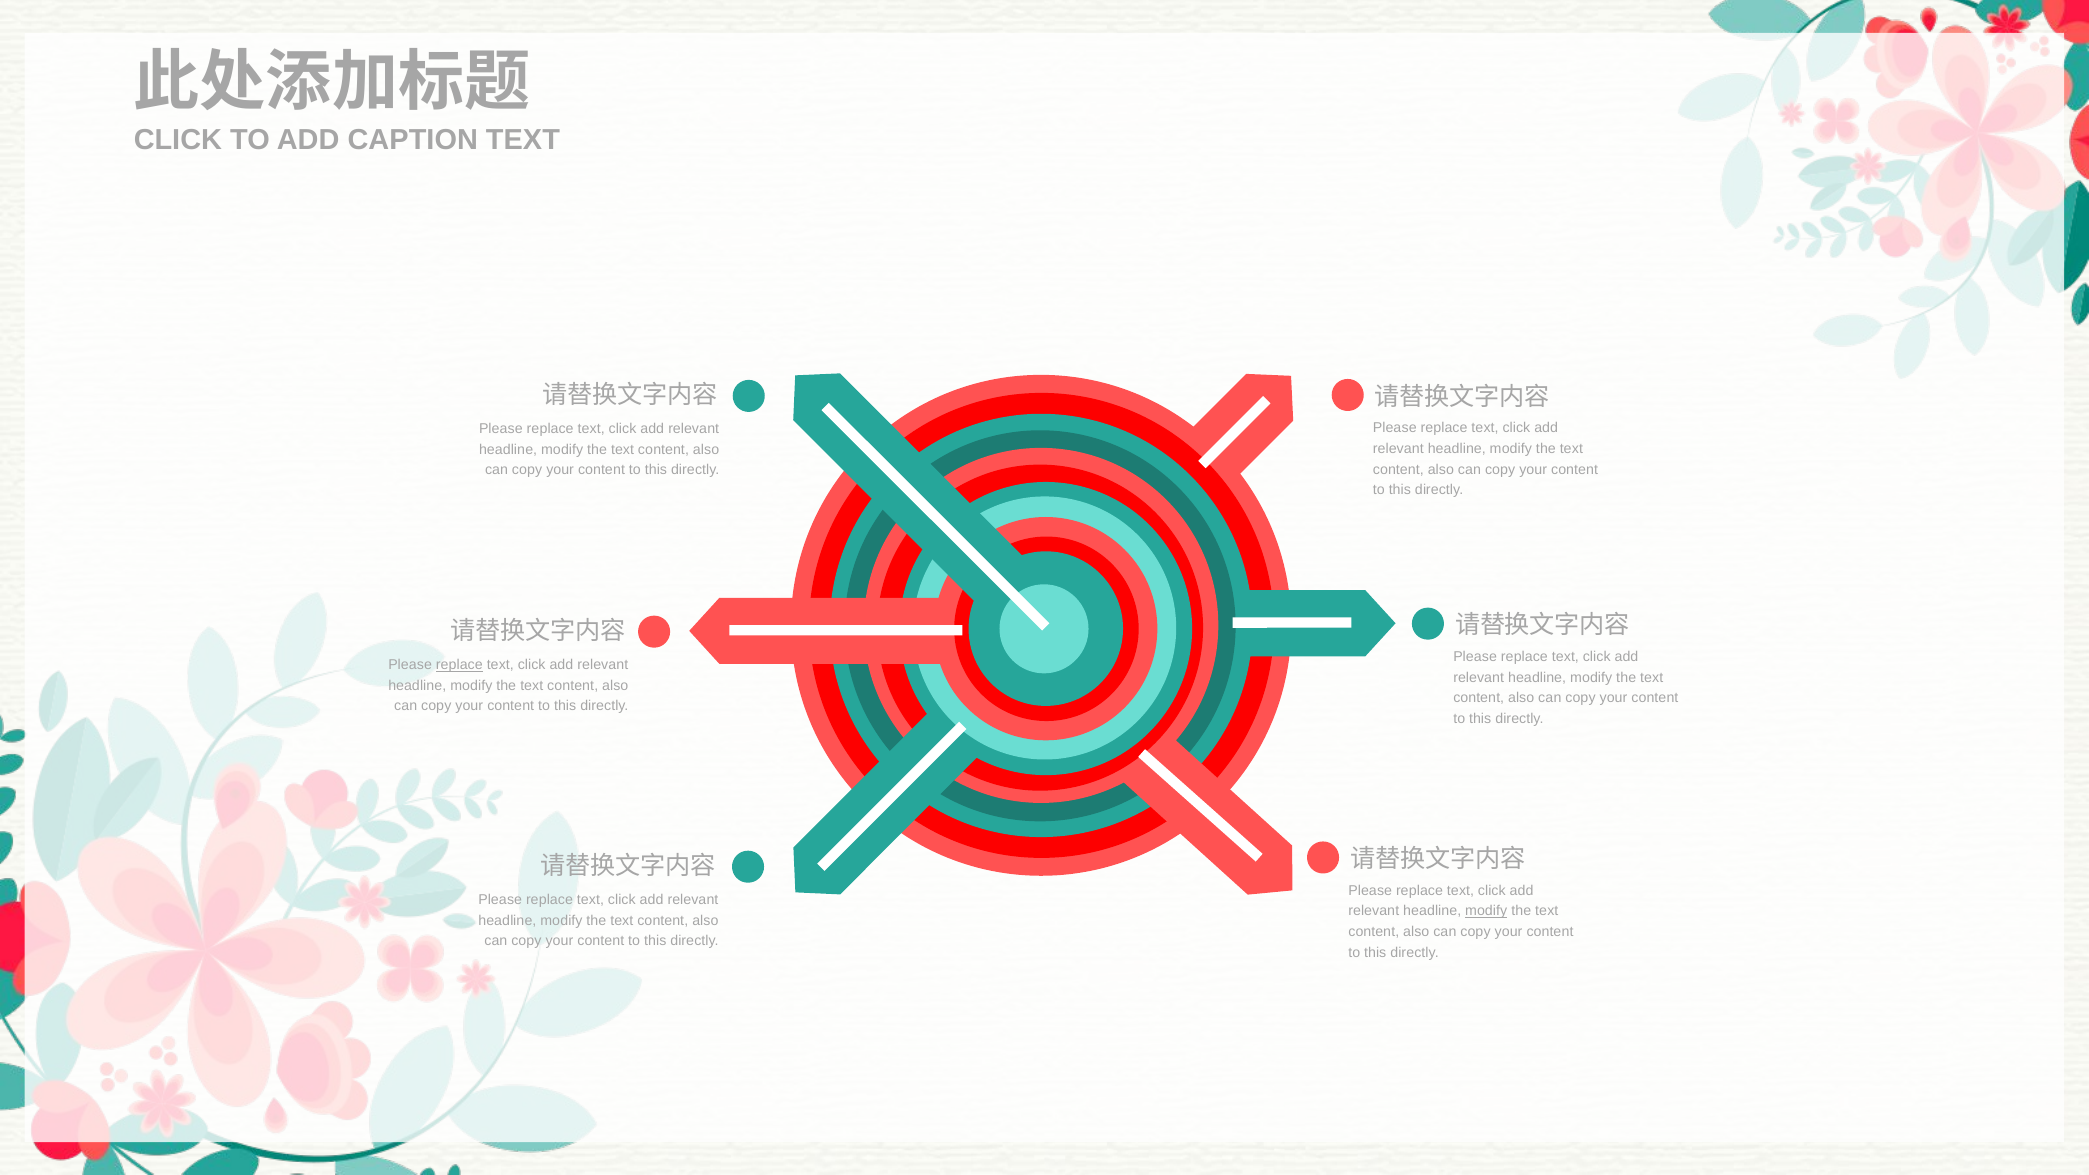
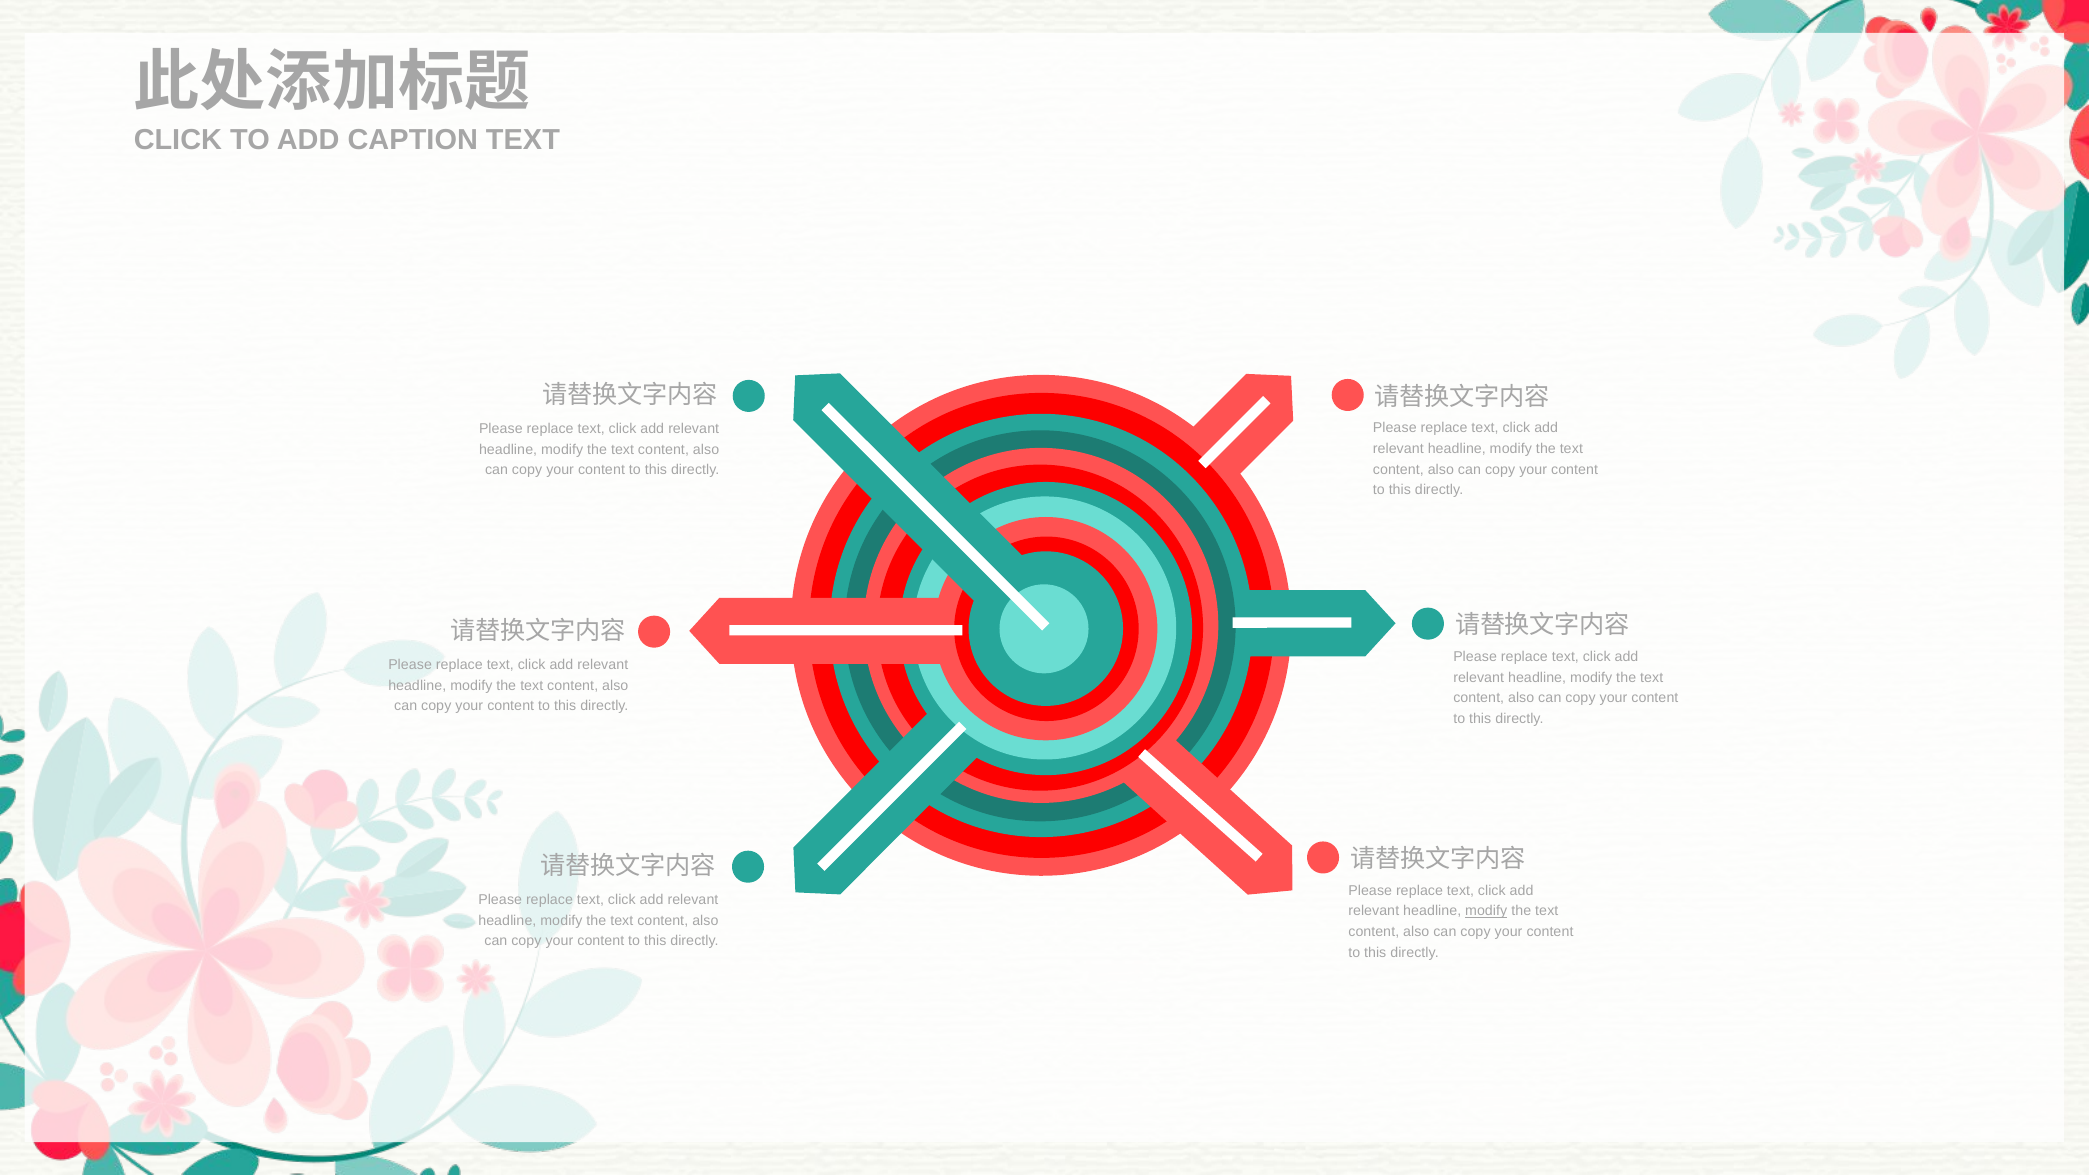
replace underline: present -> none (459, 665)
